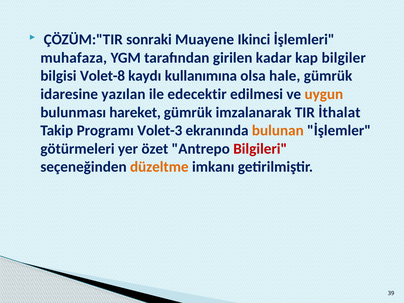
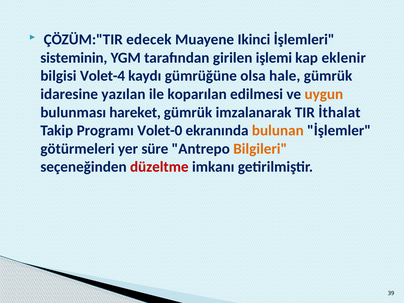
sonraki: sonraki -> edecek (149, 40)
muhafaza: muhafaza -> sisteminin (74, 58)
kadar: kadar -> işlemi (274, 58)
bilgiler: bilgiler -> eklenir (344, 58)
Volet-8: Volet-8 -> Volet-4 (102, 76)
kullanımına: kullanımına -> gümrüğüne (201, 76)
edecektir: edecektir -> koparılan (197, 94)
Volet-3: Volet-3 -> Volet-0 (160, 131)
özet: özet -> süre (155, 149)
Bilgileri colour: red -> orange (260, 149)
düzeltme colour: orange -> red (159, 167)
